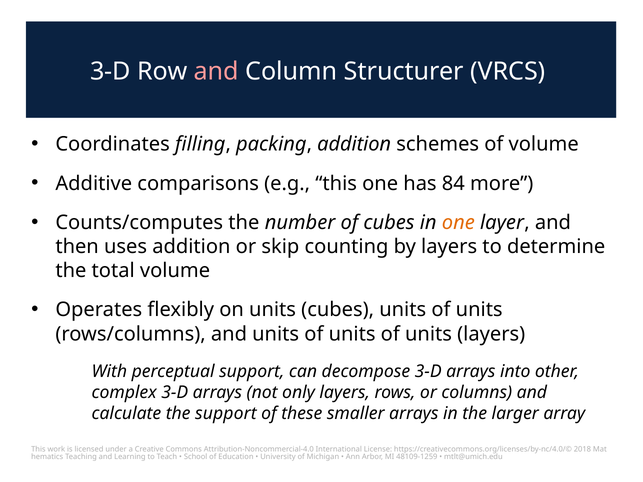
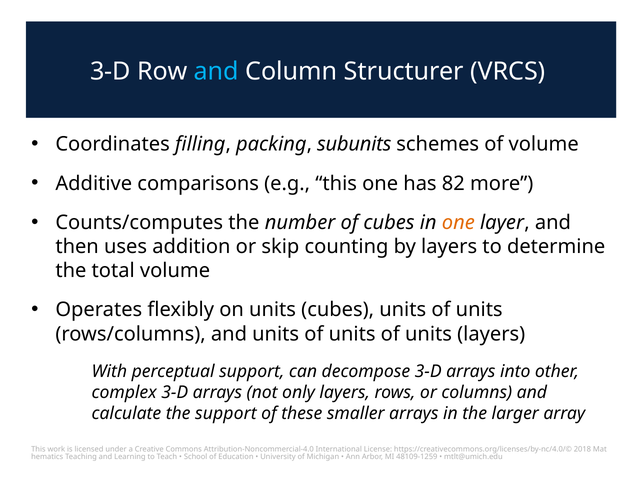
and colour: pink -> light blue (216, 71)
packing addition: addition -> subunits (354, 144)
84: 84 -> 82 (453, 184)
